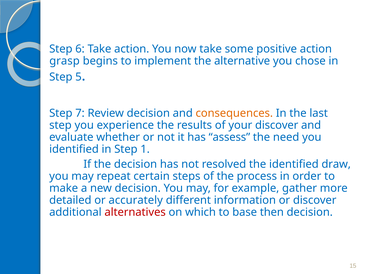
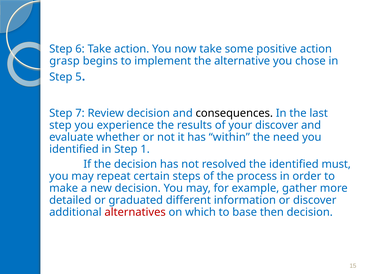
consequences colour: orange -> black (234, 113)
assess: assess -> within (229, 137)
draw: draw -> must (336, 164)
accurately: accurately -> graduated (136, 200)
